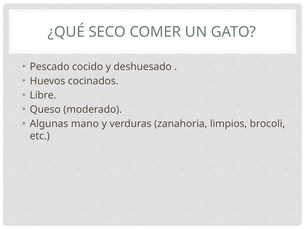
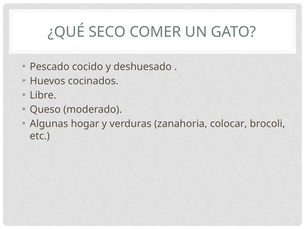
mano: mano -> hogar (85, 124)
limpios: limpios -> colocar (229, 124)
